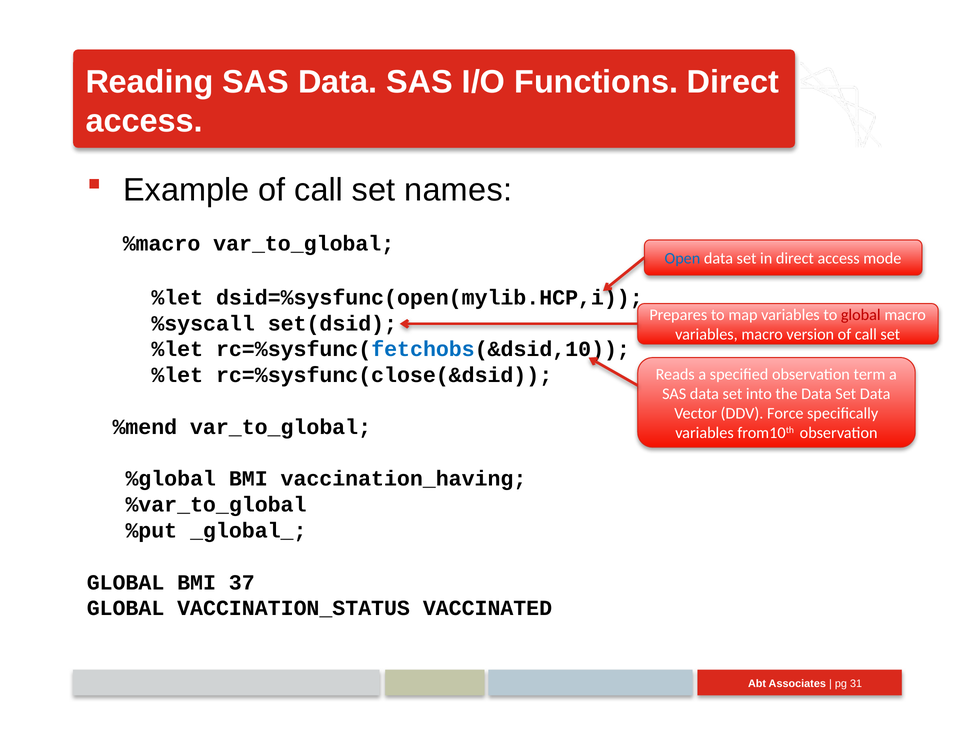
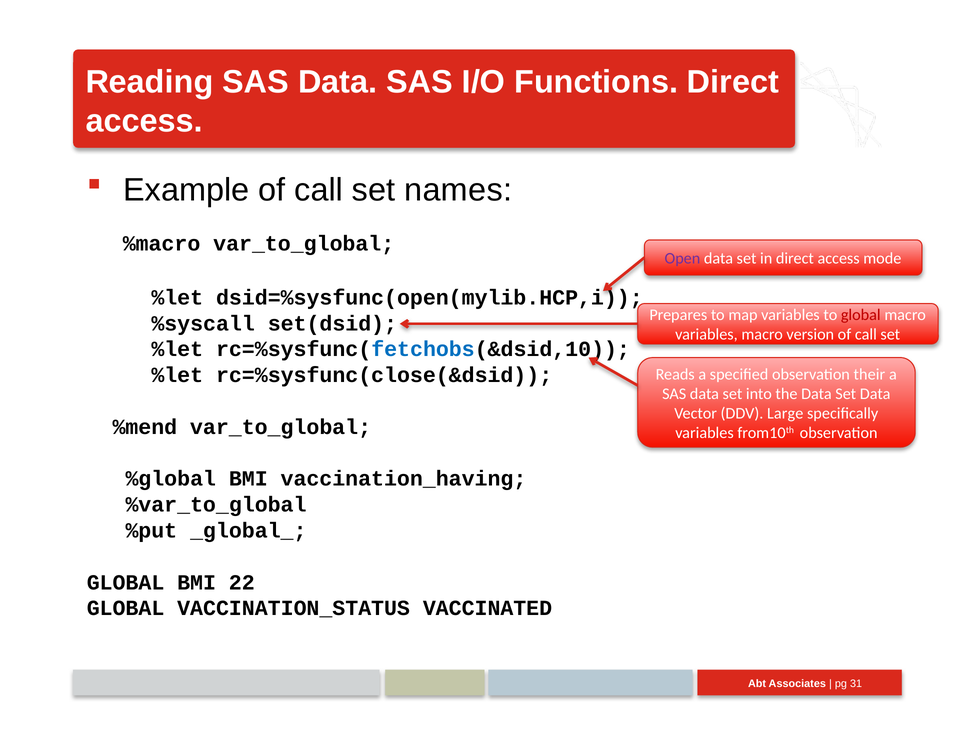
Open colour: blue -> purple (682, 259)
term: term -> their (869, 374)
Force: Force -> Large (785, 413)
37: 37 -> 22 (242, 582)
